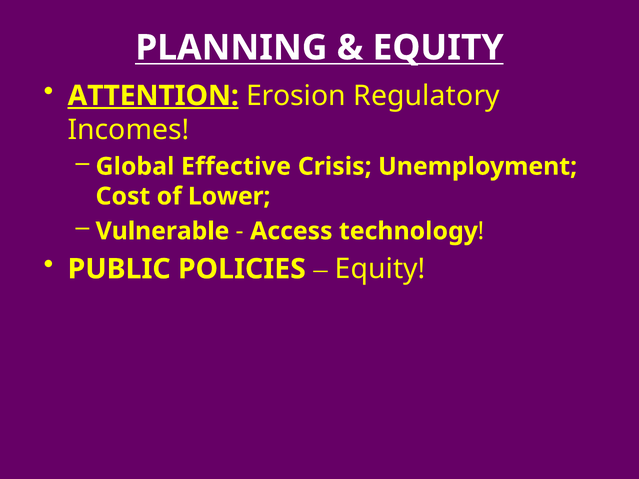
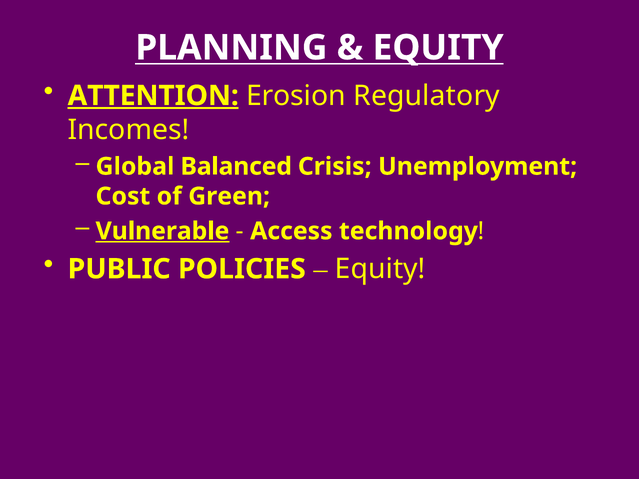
Effective: Effective -> Balanced (236, 167)
Lower: Lower -> Green (229, 196)
Vulnerable underline: none -> present (162, 231)
